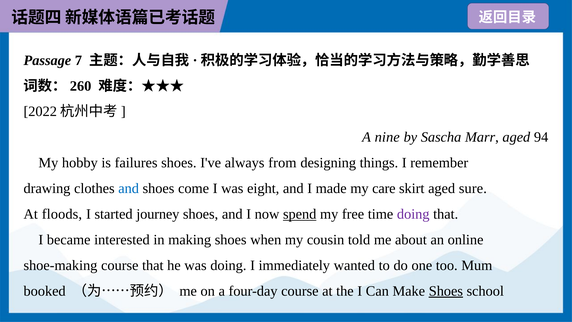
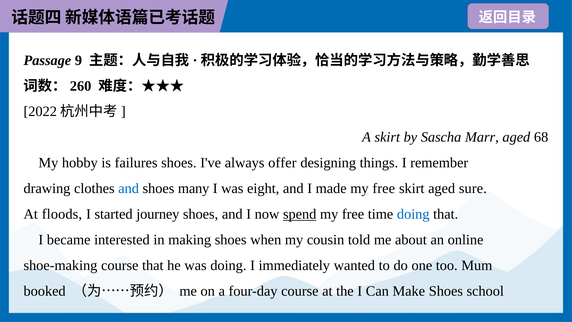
7: 7 -> 9 (78, 60)
A nine: nine -> skirt (387, 137)
94: 94 -> 68 (541, 137)
from: from -> offer (282, 163)
come: come -> many (194, 188)
made my care: care -> free (384, 188)
doing colour: purple -> blue (413, 214)
Shoes underline: present -> none (446, 291)
